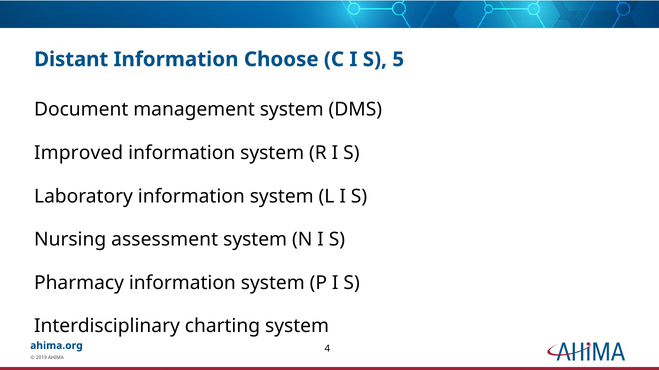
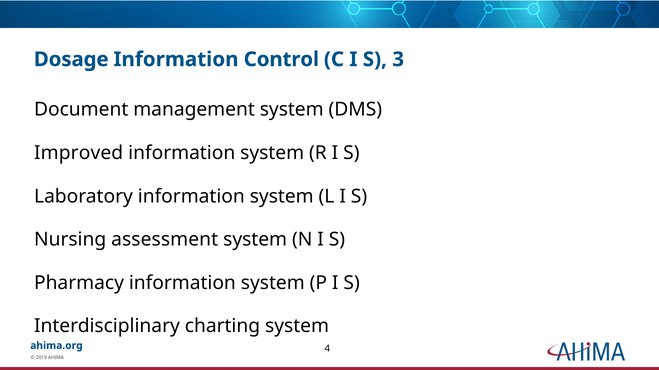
Distant: Distant -> Dosage (71, 60)
Choose: Choose -> Control (281, 60)
5: 5 -> 3 (398, 60)
